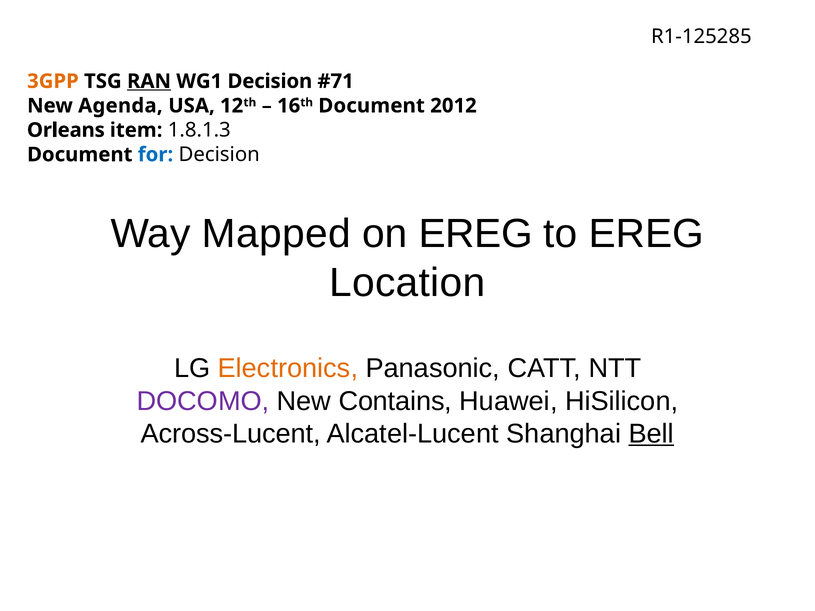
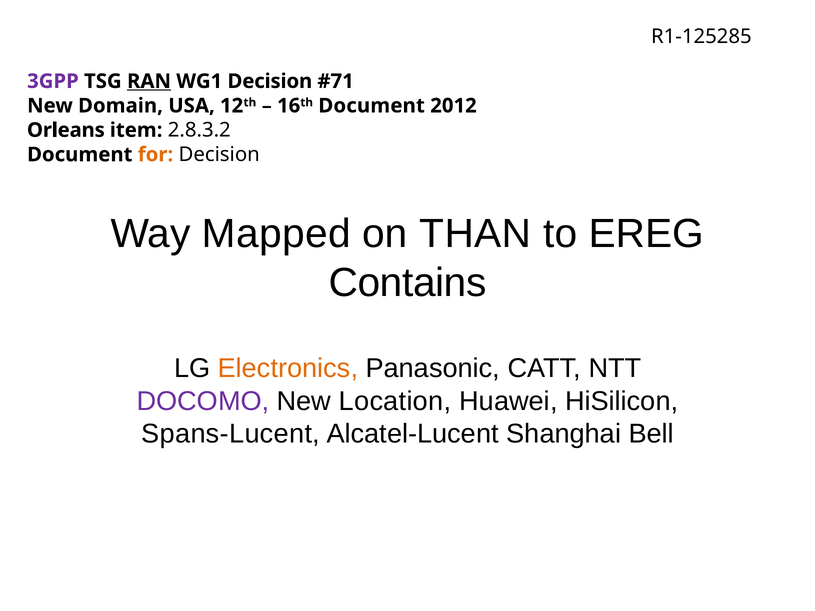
3GPP colour: orange -> purple (53, 81)
Agenda: Agenda -> Domain (120, 106)
1.8.1.3: 1.8.1.3 -> 2.8.3.2 (199, 130)
for colour: blue -> orange (155, 155)
on EREG: EREG -> THAN (475, 234)
Location: Location -> Contains (408, 283)
Contains: Contains -> Location (395, 401)
Across-Lucent: Across-Lucent -> Spans-Lucent (231, 434)
Bell underline: present -> none (651, 434)
